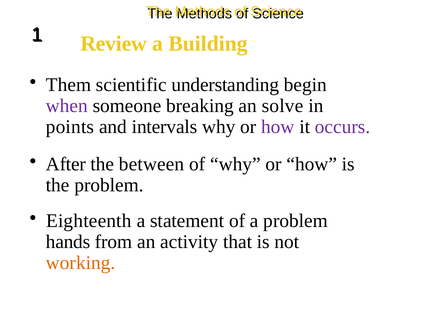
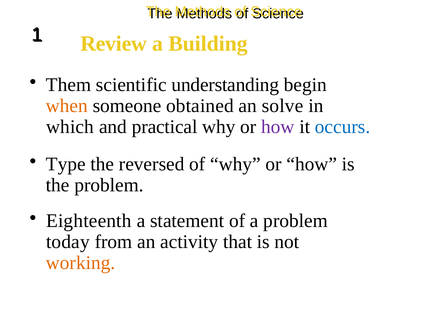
when colour: purple -> orange (67, 106)
breaking: breaking -> obtained (200, 106)
points: points -> which (70, 127)
intervals: intervals -> practical (165, 127)
occurs colour: purple -> blue (343, 127)
After: After -> Type (66, 164)
between: between -> reversed (152, 164)
hands: hands -> today (68, 242)
